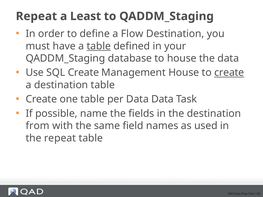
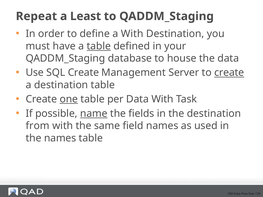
a Flow: Flow -> With (132, 34)
Management House: House -> Server (184, 73)
one underline: none -> present (69, 99)
Data Data: Data -> With (162, 99)
name underline: none -> present (94, 114)
the repeat: repeat -> names (60, 138)
